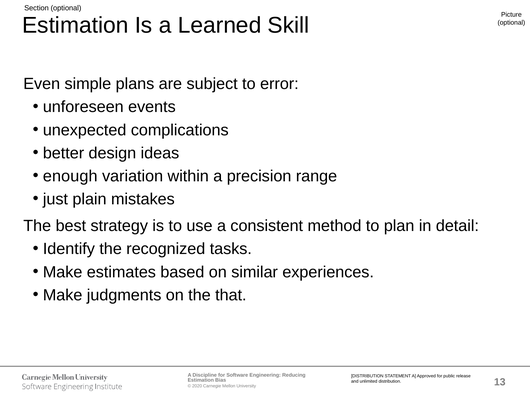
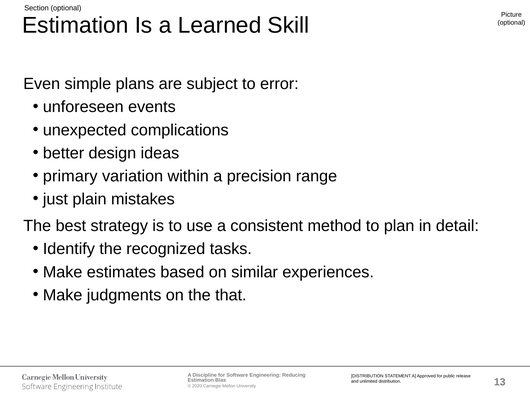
enough: enough -> primary (70, 176)
